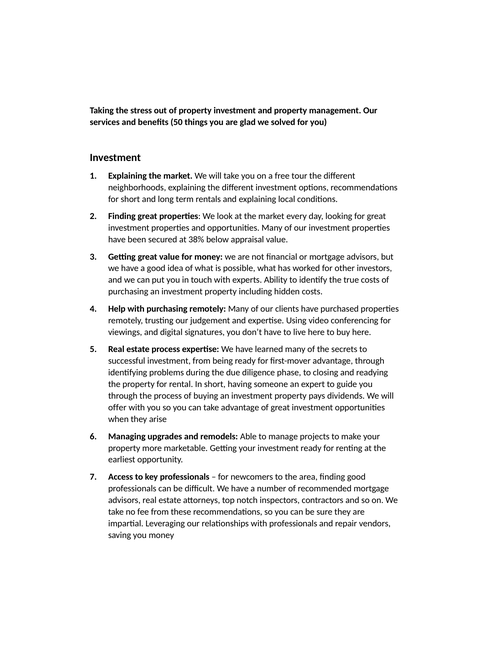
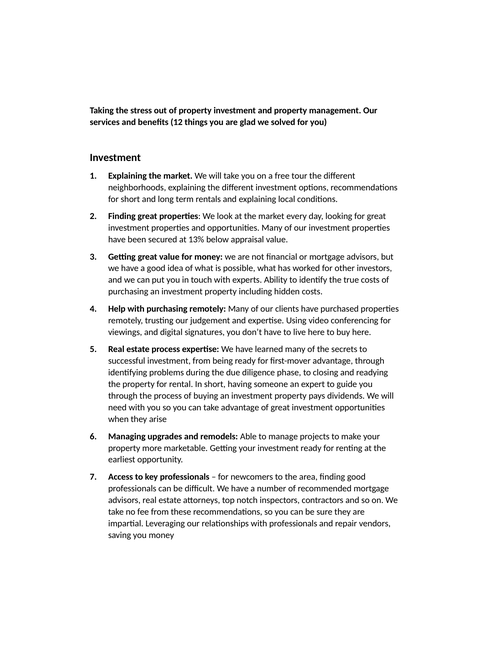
50: 50 -> 12 (177, 122)
38%: 38% -> 13% (196, 240)
offer: offer -> need (117, 408)
